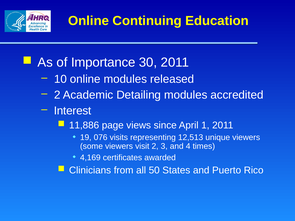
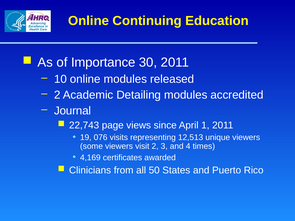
Interest: Interest -> Journal (73, 111)
11,886: 11,886 -> 22,743 (84, 125)
